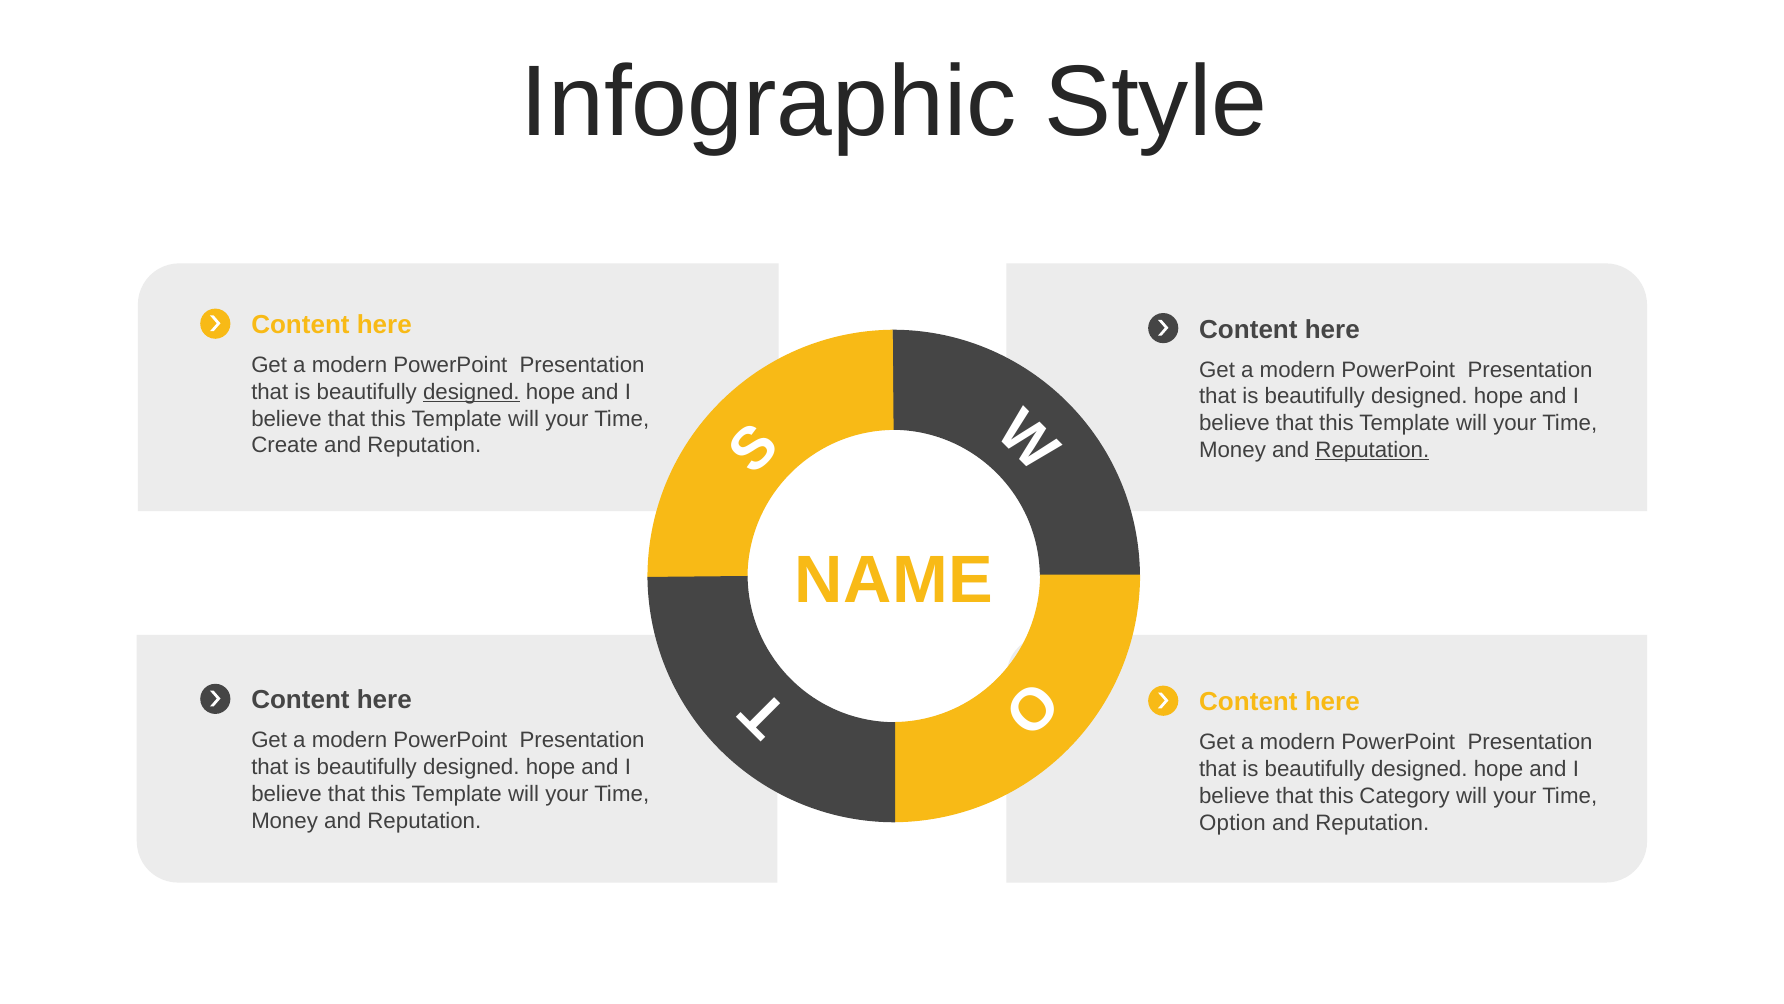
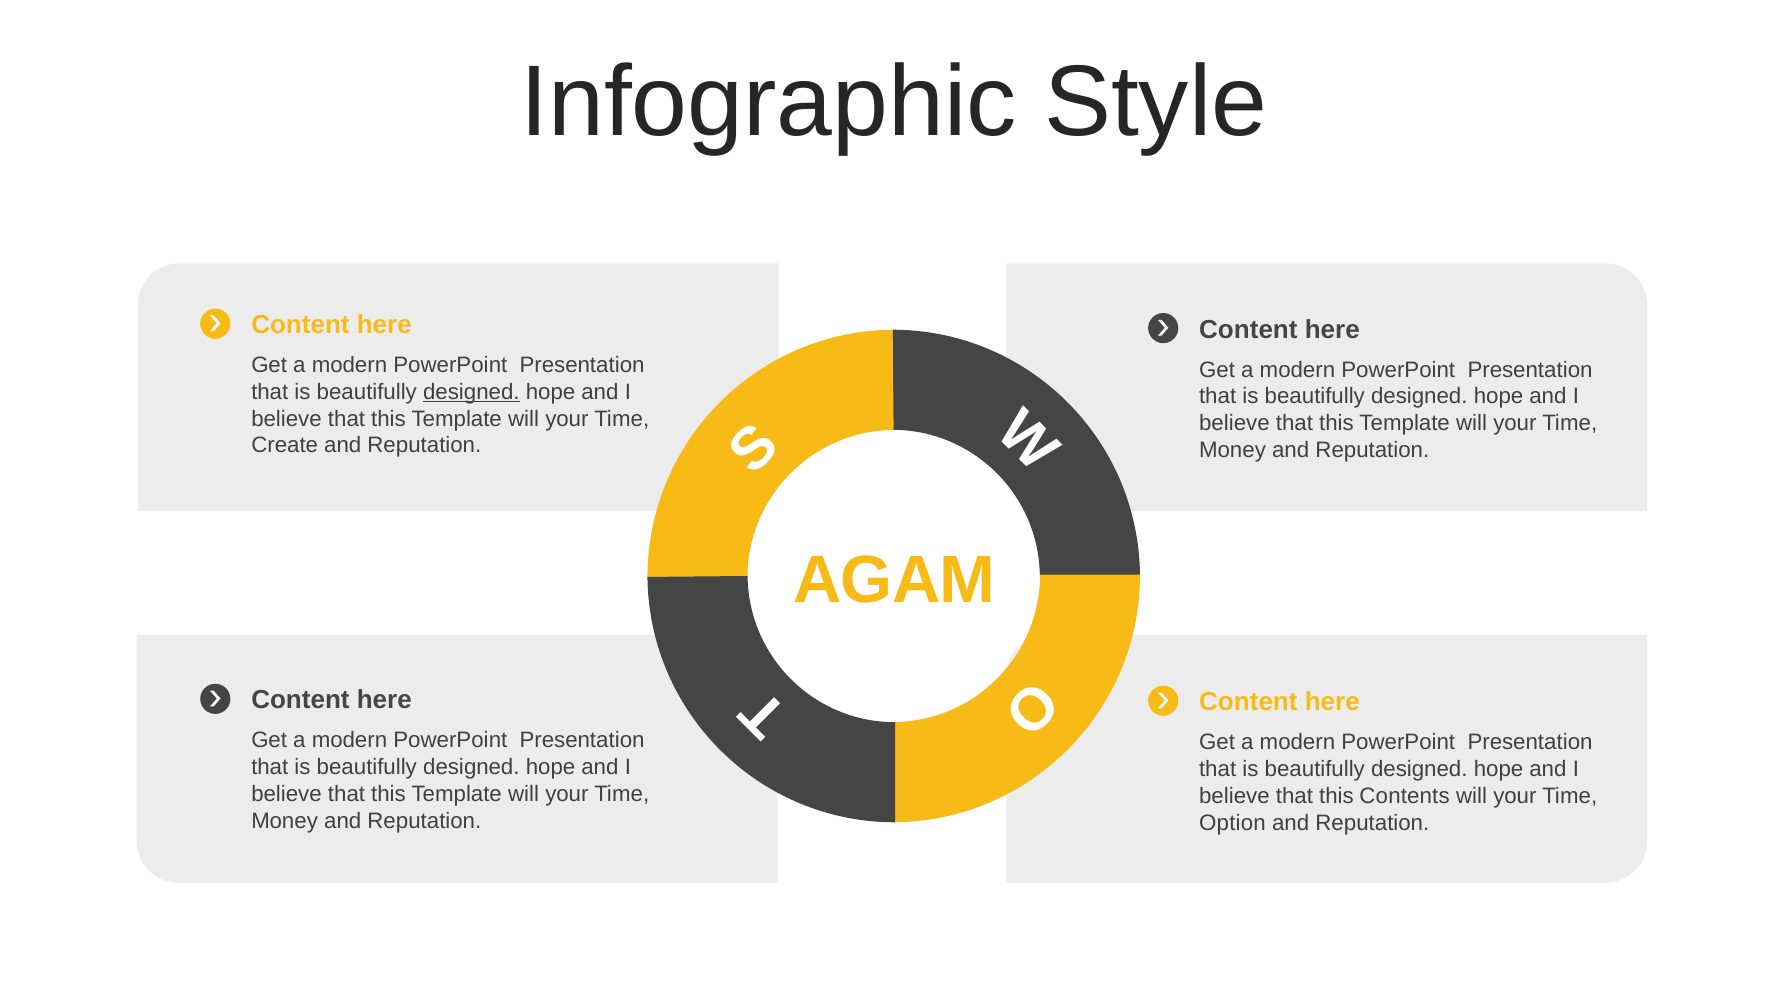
Reputation underline: present -> none (1372, 450)
NAME: NAME -> AGAM (894, 580)
Category: Category -> Contents (1405, 795)
